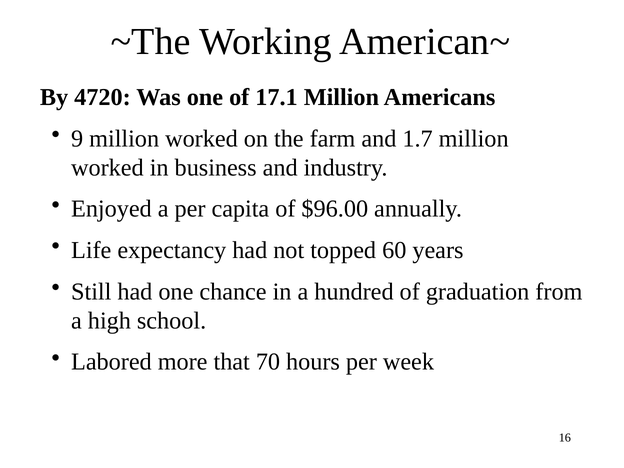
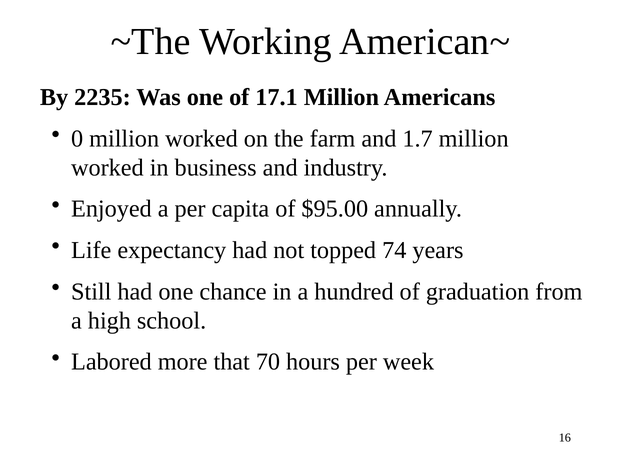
4720: 4720 -> 2235 (102, 97)
9: 9 -> 0 (77, 139)
$96.00: $96.00 -> $95.00 (335, 209)
60: 60 -> 74 (394, 250)
